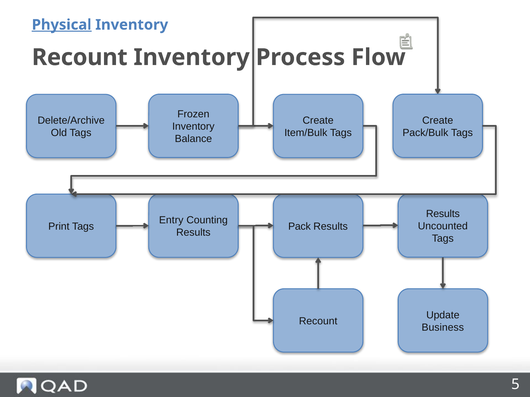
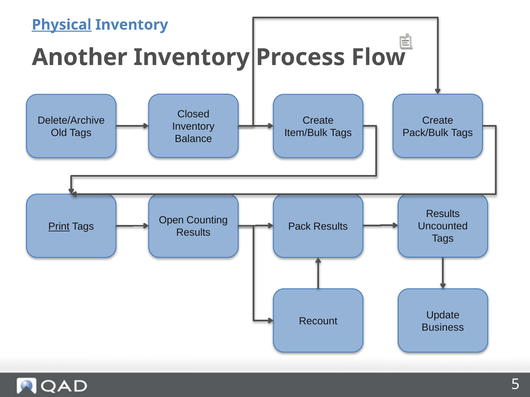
Recount: Recount -> Another (80, 57)
Frozen: Frozen -> Closed (193, 114)
Entry: Entry -> Open (171, 220)
Print underline: none -> present (59, 227)
